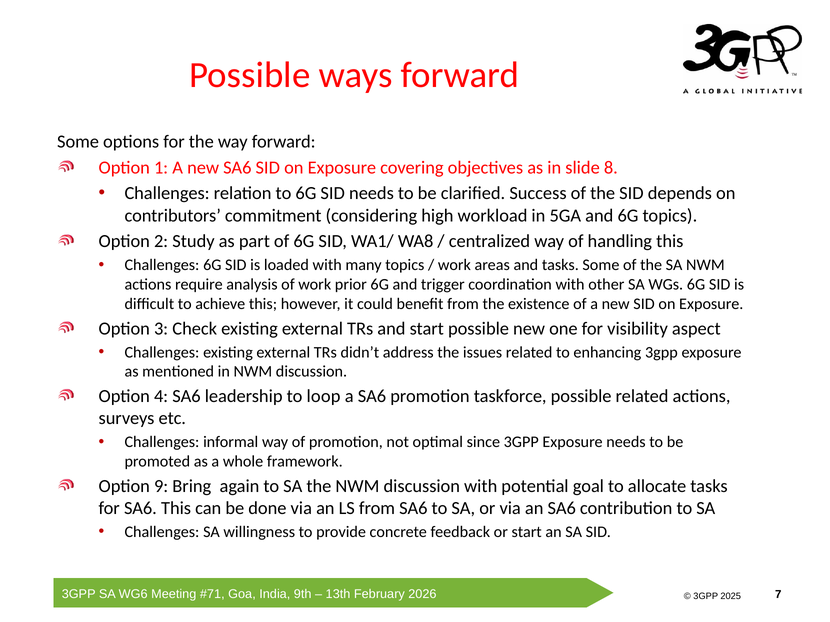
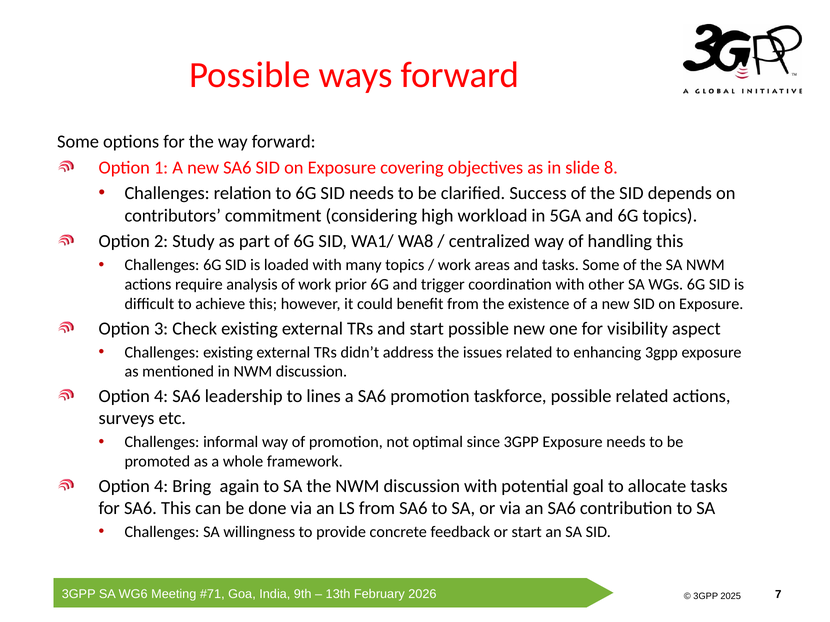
loop: loop -> lines (324, 397)
9: 9 -> 4 (161, 486)
